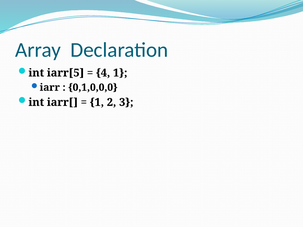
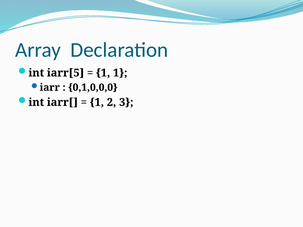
4: 4 -> 1 (103, 73)
